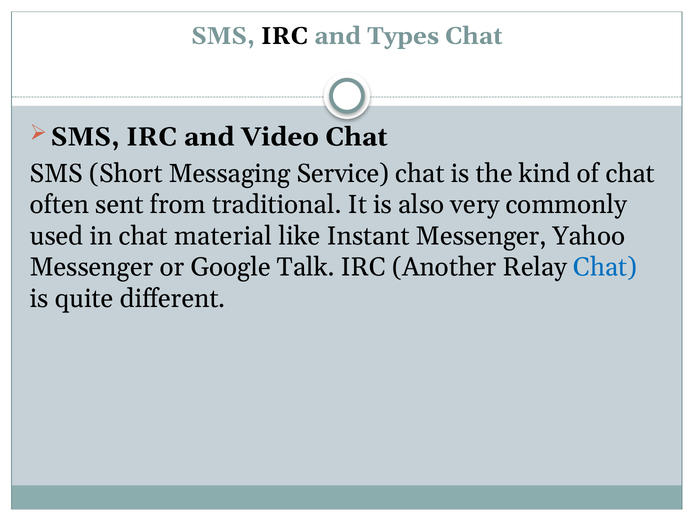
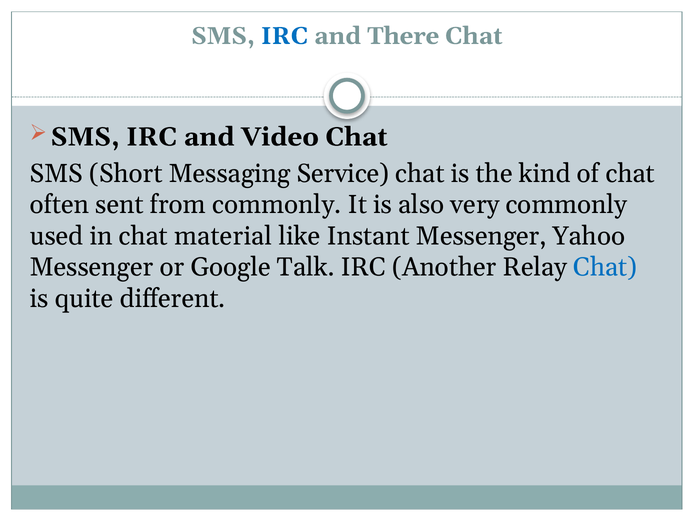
IRC colour: black -> blue (284, 36)
Types: Types -> There (403, 36)
from traditional: traditional -> commonly (277, 204)
